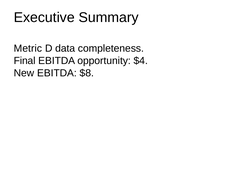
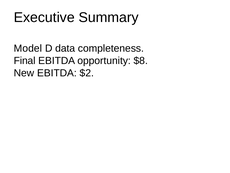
Metric: Metric -> Model (28, 48)
$4: $4 -> $8 (141, 61)
$8: $8 -> $2 (87, 73)
